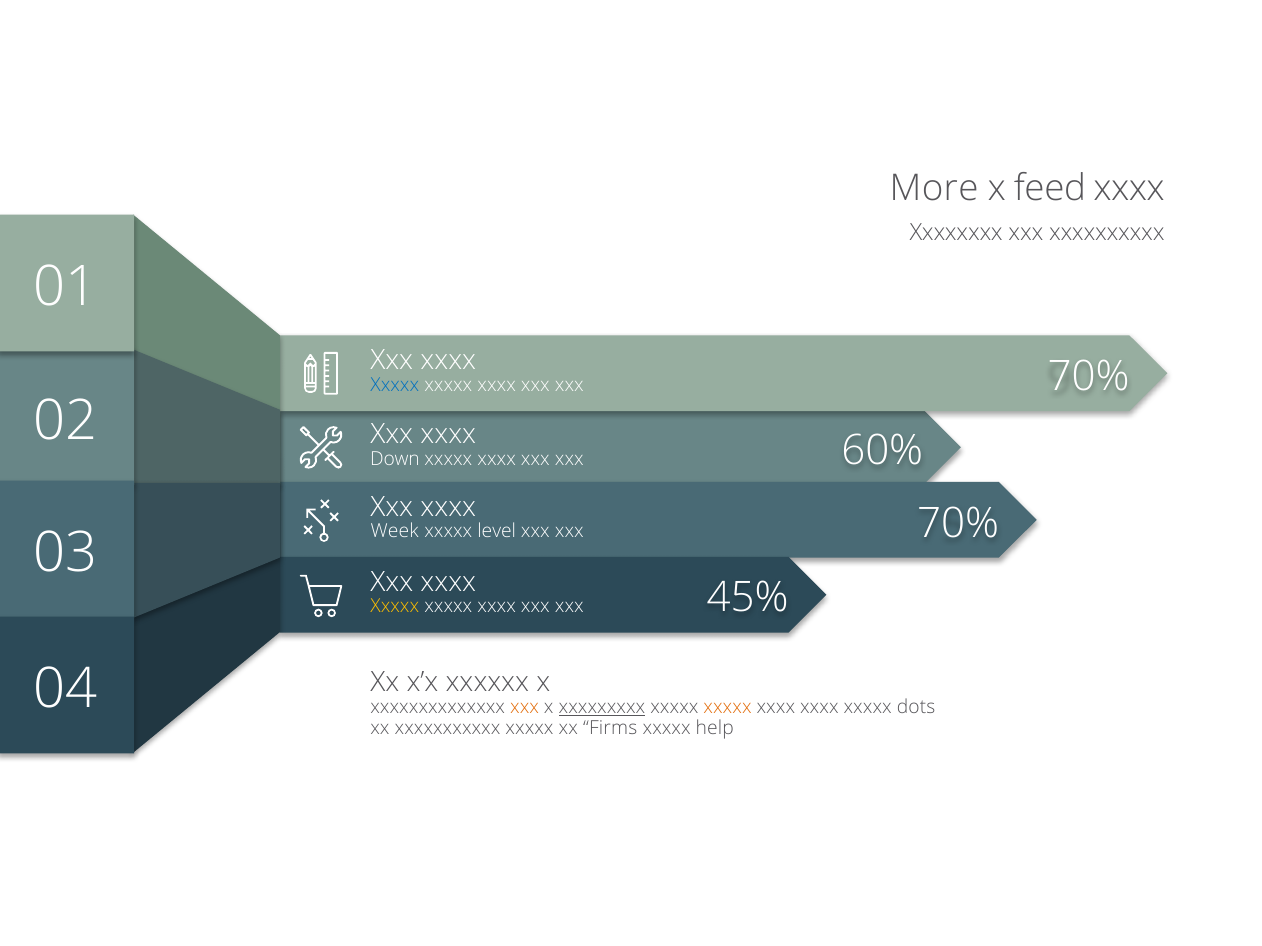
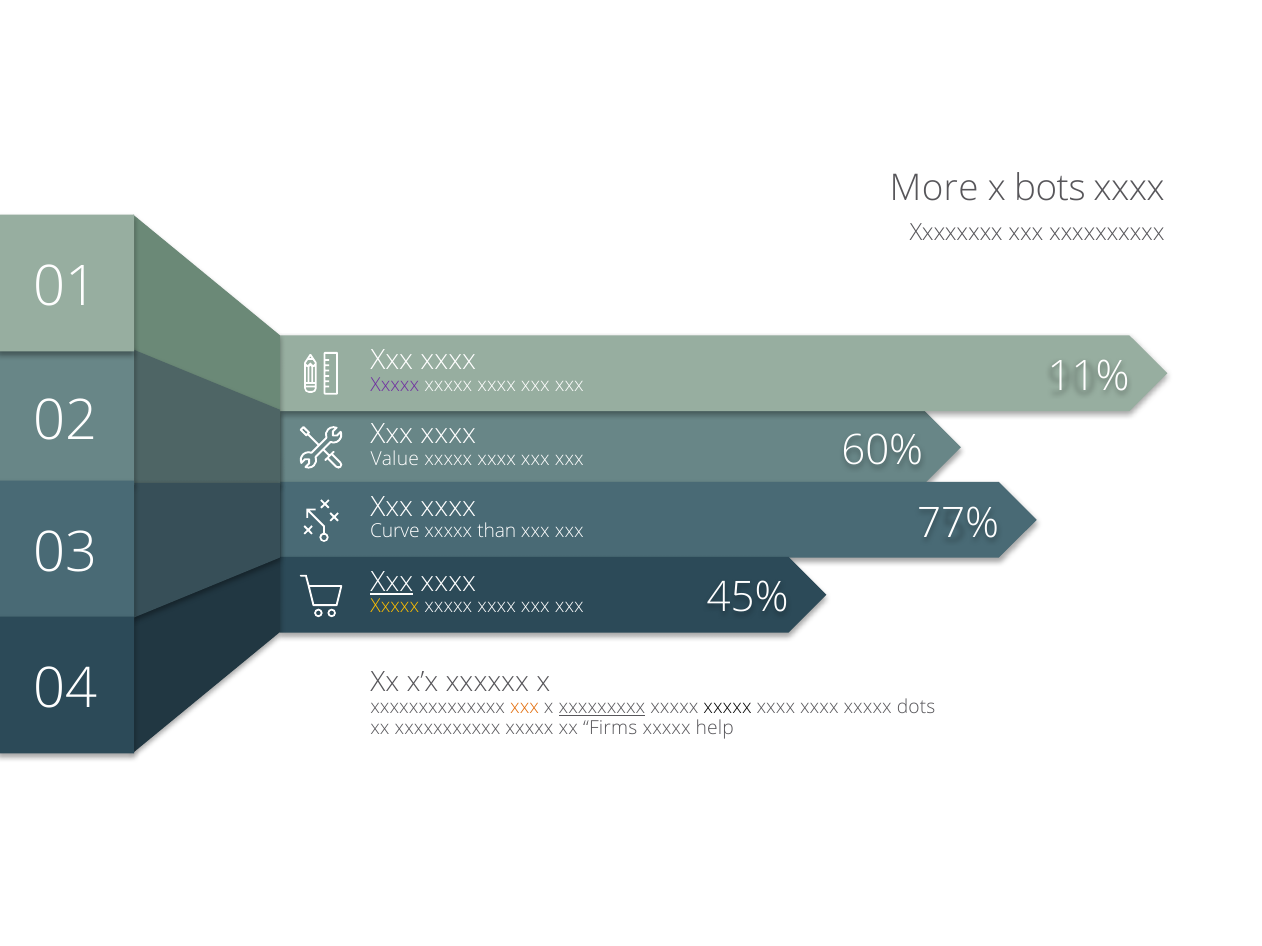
feed: feed -> bots (1050, 189)
70%: 70% -> 11% (1089, 376)
Xxxxx colour: blue -> purple (395, 385)
Down: Down -> Value (395, 459)
70%: 70% -> 77% (958, 524)
Week: Week -> Curve (395, 532)
level: level -> than (497, 532)
Xxx underline: none -> present (392, 582)
xxxxx colour: orange -> black (728, 708)
